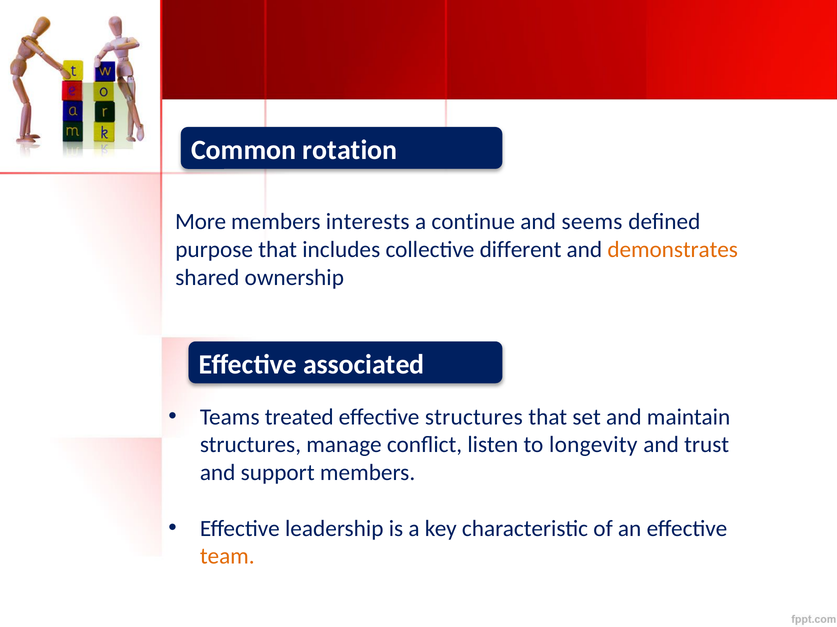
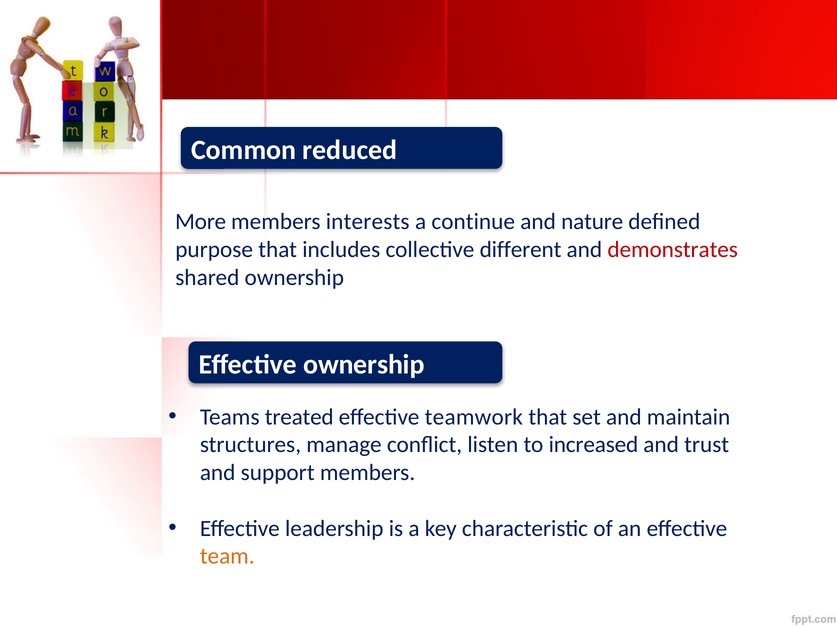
rotation: rotation -> reduced (350, 150)
seems: seems -> nature (592, 222)
demonstrates colour: orange -> red (673, 250)
Effective associated: associated -> ownership (364, 365)
effective structures: structures -> teamwork (474, 417)
longevity: longevity -> increased (593, 445)
